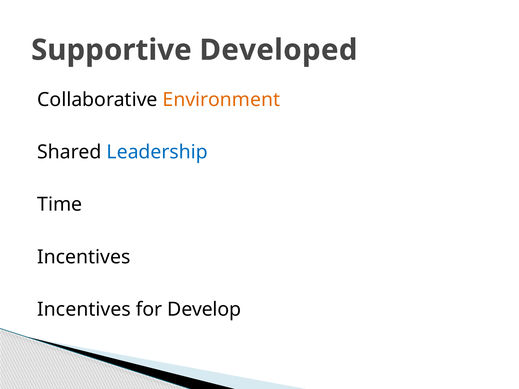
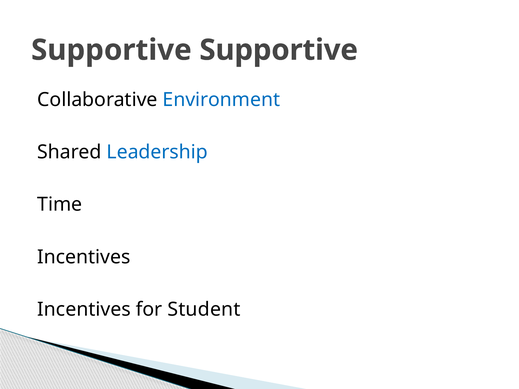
Supportive Developed: Developed -> Supportive (279, 50)
Environment colour: orange -> blue (221, 100)
Develop: Develop -> Student (204, 310)
